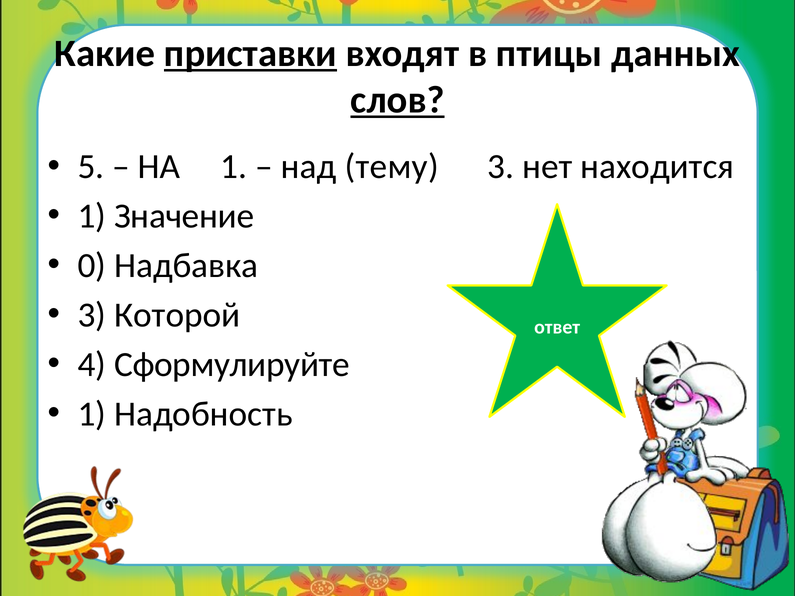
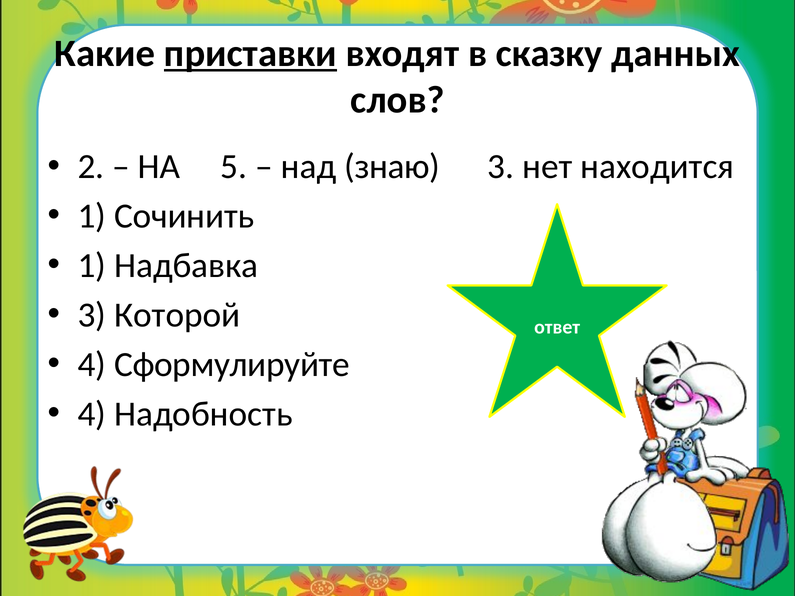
птицы: птицы -> сказку (549, 54)
слов underline: present -> none (397, 100)
5: 5 -> 2 (91, 167)
НА 1: 1 -> 5 (234, 167)
тему: тему -> знаю (392, 167)
Значение: Значение -> Сочинить (184, 216)
0: 0 -> 1 (92, 266)
1: 1 -> 4 (92, 414)
